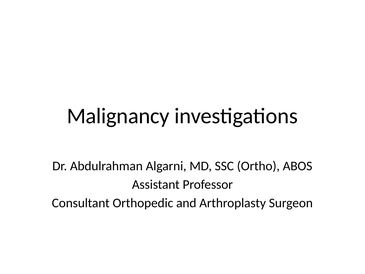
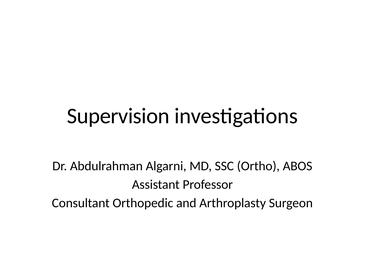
Malignancy: Malignancy -> Supervision (118, 116)
